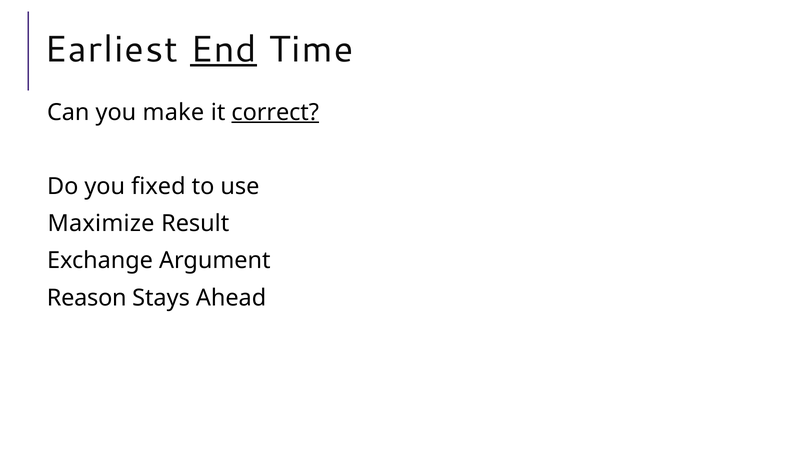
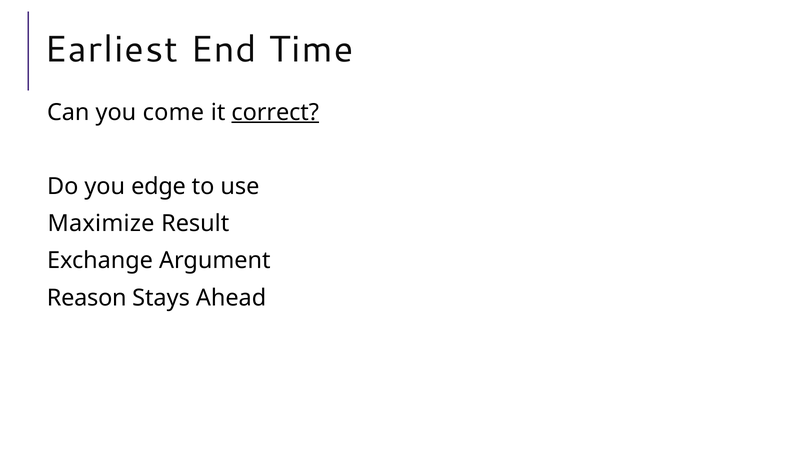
End underline: present -> none (223, 49)
make: make -> come (173, 112)
fixed: fixed -> edge (158, 186)
